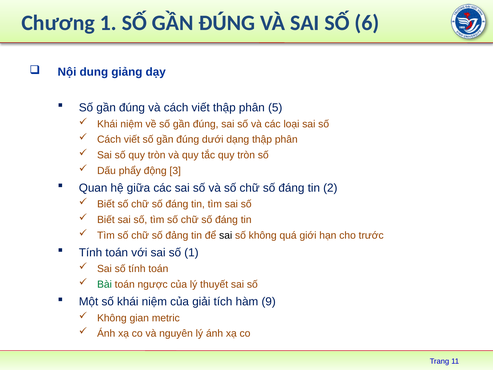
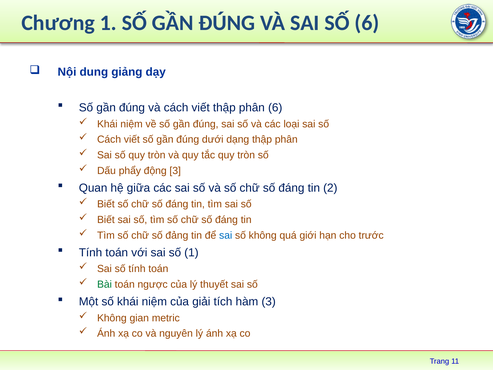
phân 5: 5 -> 6 (275, 108)
sai colour: black -> blue (226, 235)
hàm 9: 9 -> 3 (269, 301)
